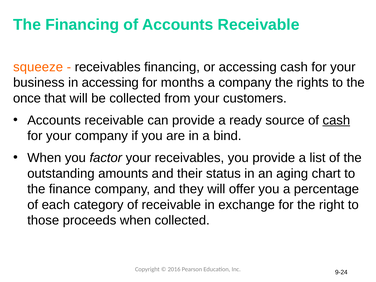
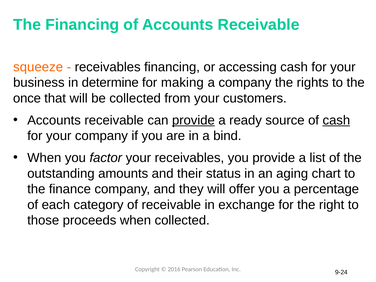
in accessing: accessing -> determine (110, 83)
months: months -> making (182, 83)
provide underline: none -> present (193, 120)
